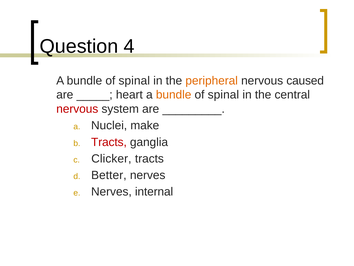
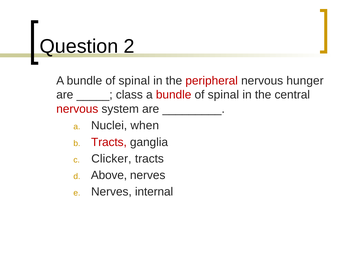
4: 4 -> 2 (129, 46)
peripheral colour: orange -> red (212, 80)
caused: caused -> hunger (305, 80)
heart: heart -> class (129, 95)
bundle colour: orange -> red (174, 95)
make: make -> when (145, 125)
Better: Better -> Above (109, 175)
